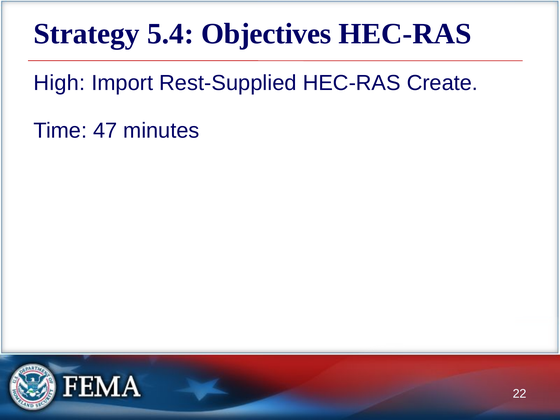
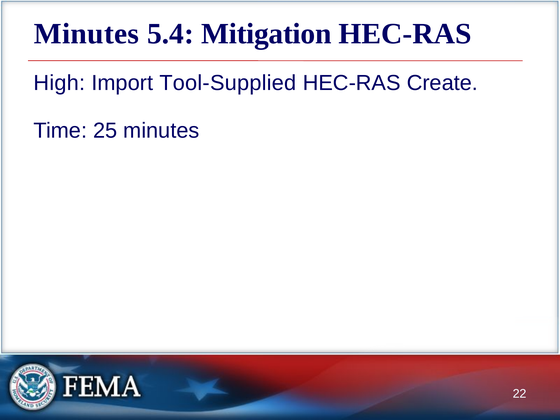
Strategy: Strategy -> Minutes (87, 34)
Objectives: Objectives -> Mitigation (266, 34)
Rest-Supplied: Rest-Supplied -> Tool-Supplied (228, 83)
47: 47 -> 25 (105, 131)
